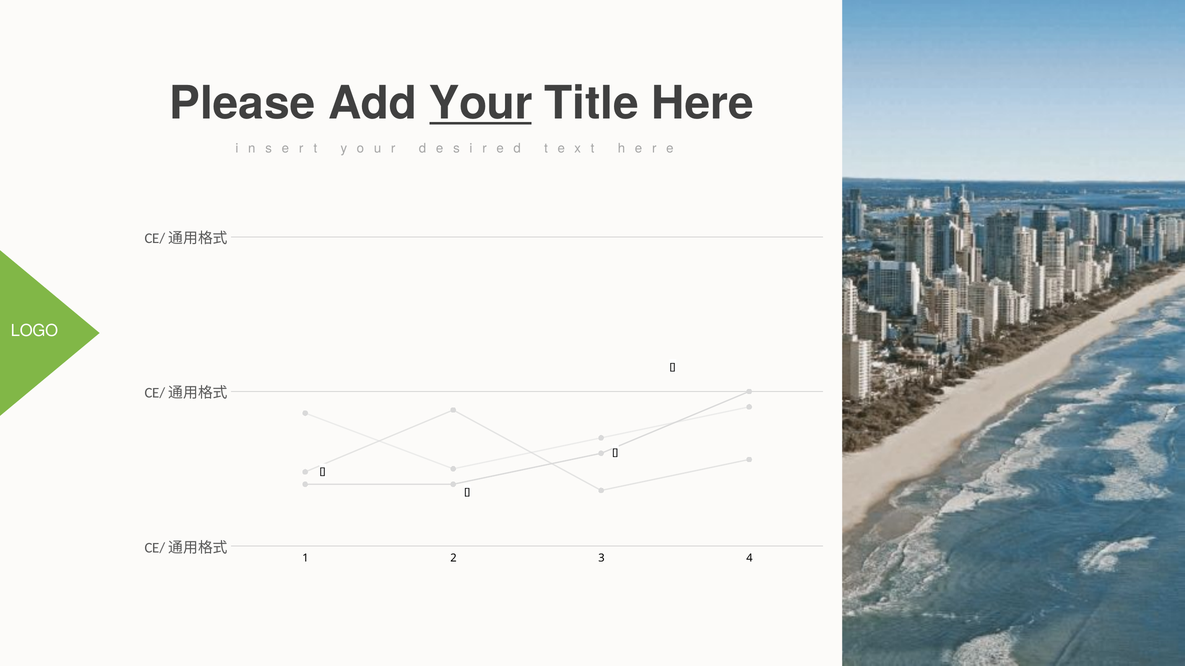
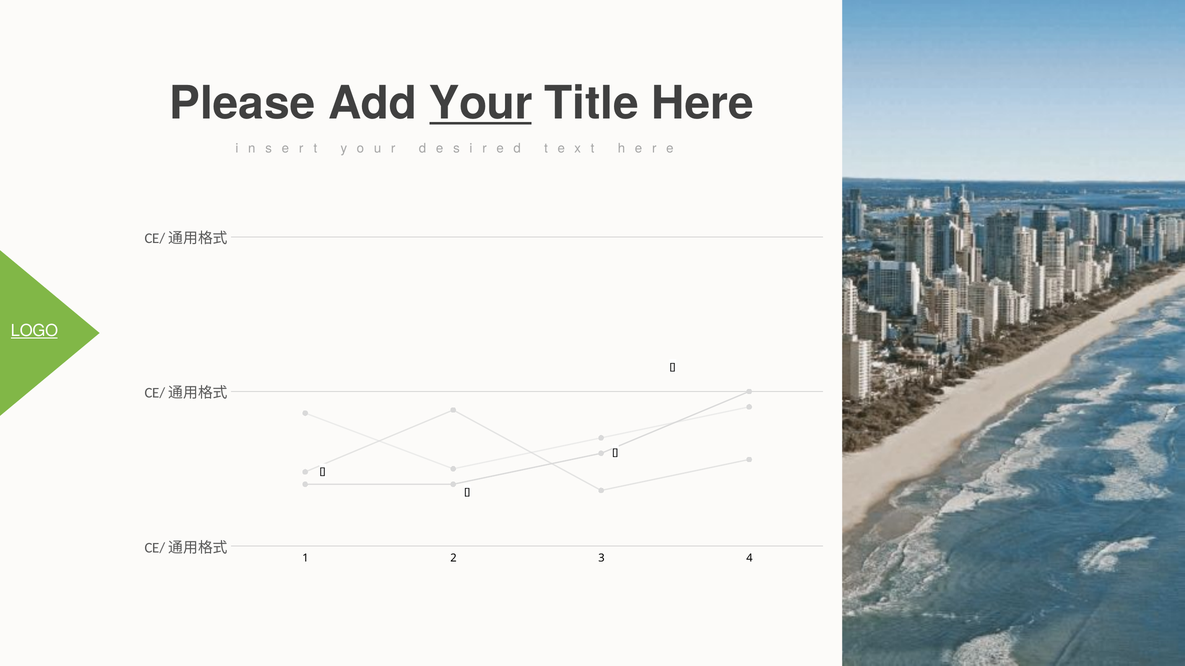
LOGO underline: none -> present (34, 331)
